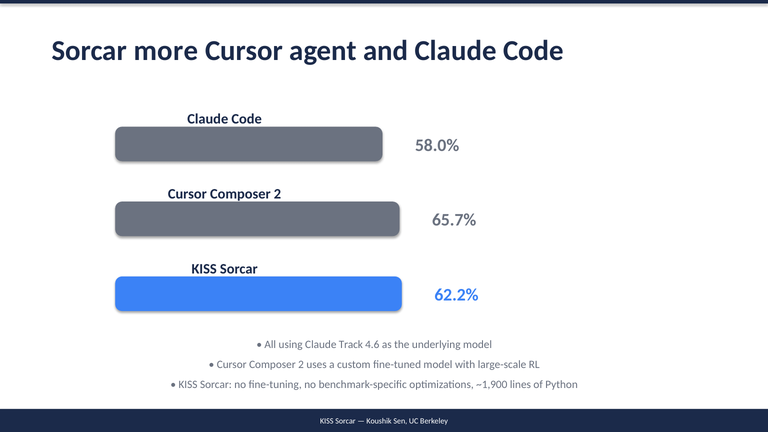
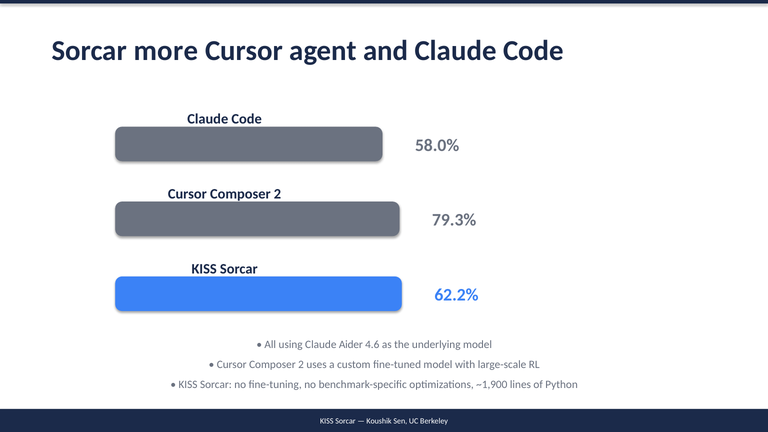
65.7%: 65.7% -> 79.3% (454, 220)
Track: Track -> Aider (351, 344)
